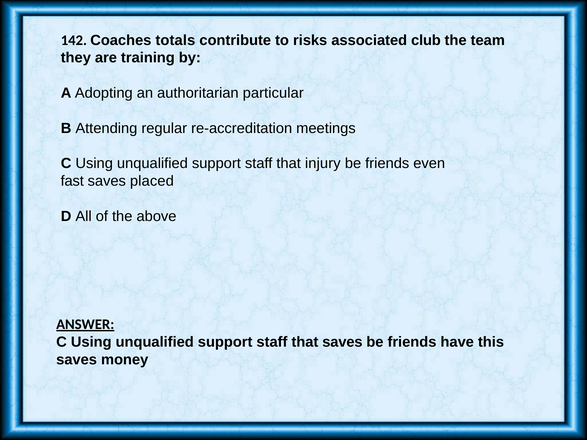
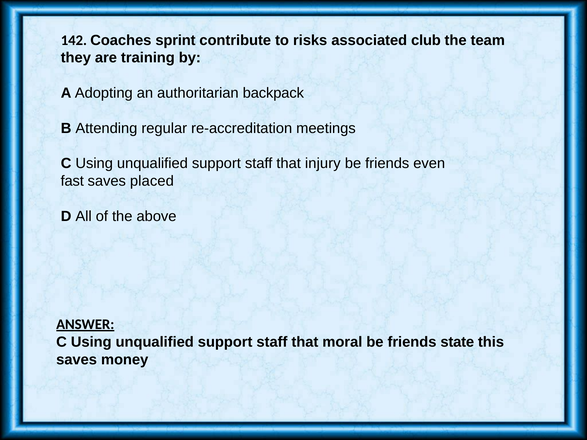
totals: totals -> sprint (175, 40)
particular: particular -> backpack (273, 93)
that saves: saves -> moral (342, 342)
have: have -> state (457, 342)
